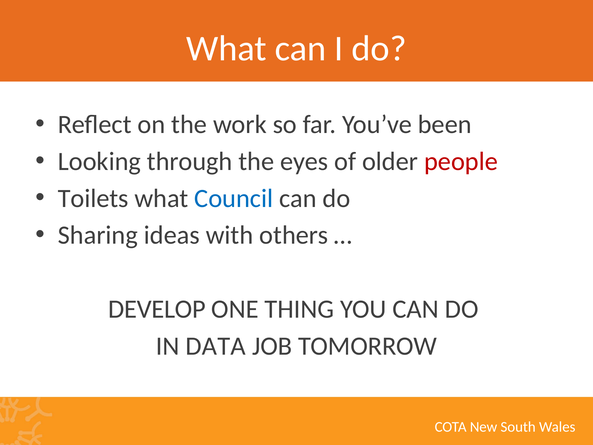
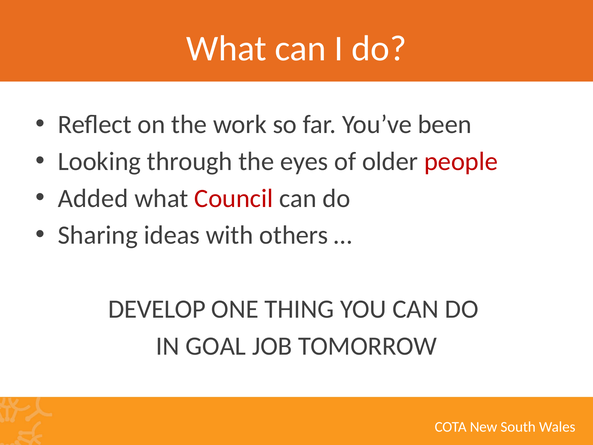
Toilets: Toilets -> Added (93, 198)
Council colour: blue -> red (234, 198)
DATA: DATA -> GOAL (216, 346)
